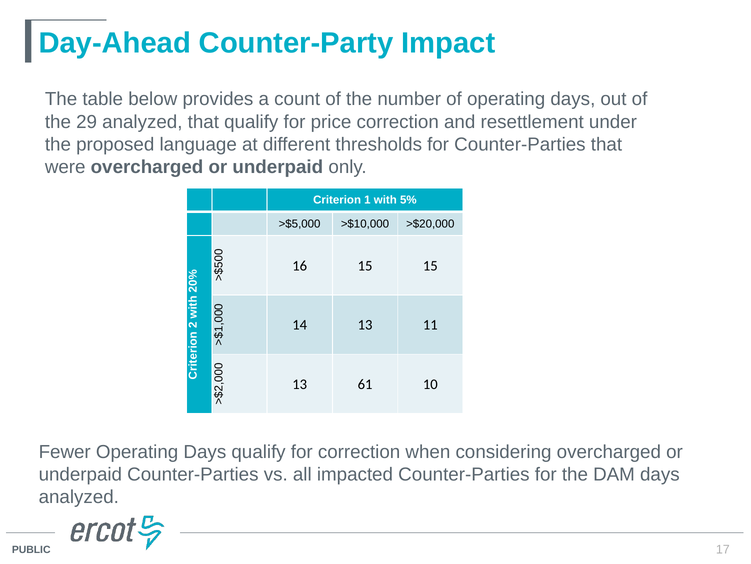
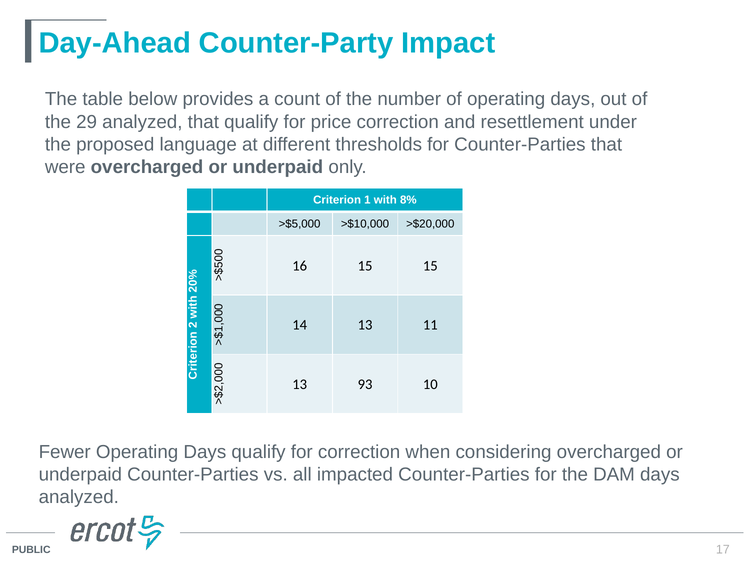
5%: 5% -> 8% (408, 200)
61: 61 -> 93 (365, 384)
